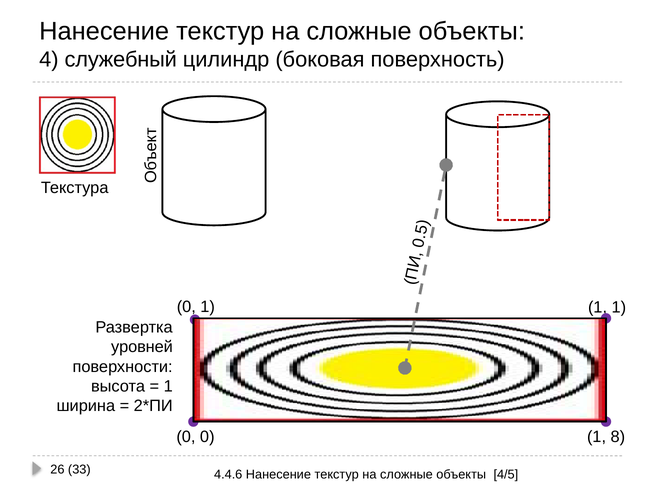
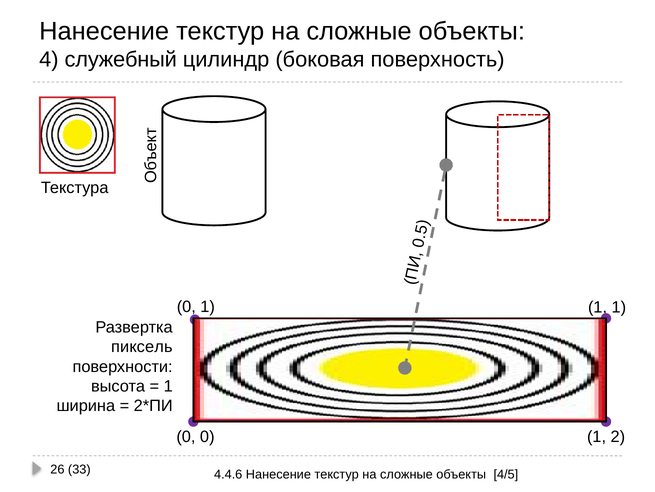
уровней: уровней -> пиксель (142, 347)
8: 8 -> 2 (618, 436)
